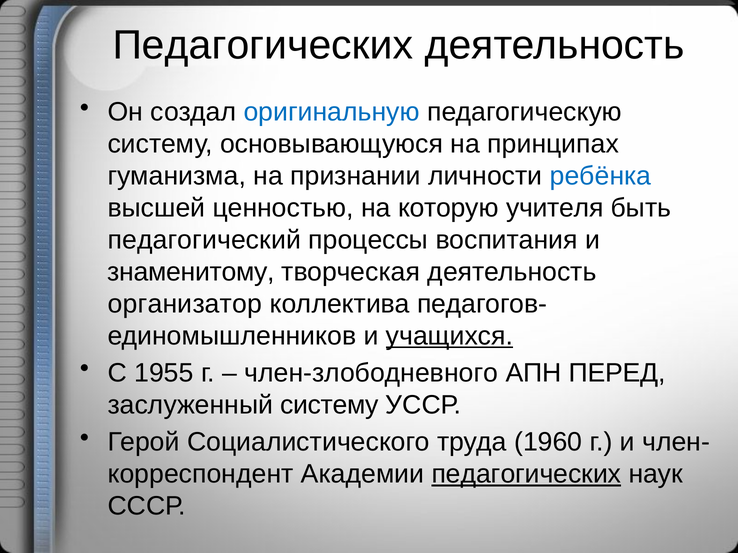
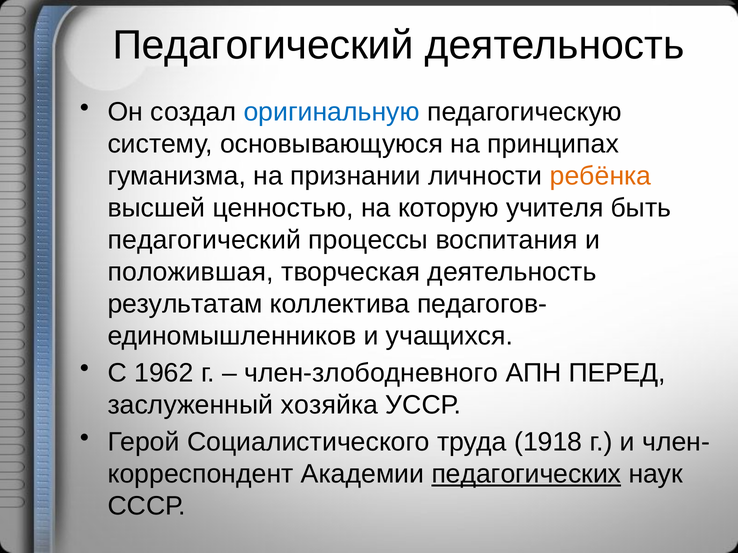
Педагогических: Педагогических -> Педагогический (263, 45)
ребёнка colour: blue -> orange (600, 176)
знаменитому: знаменитому -> положившая (191, 272)
организатор: организатор -> результатам (185, 304)
учащихся underline: present -> none (449, 336)
1955: 1955 -> 1962 (164, 373)
заслуженный систему: систему -> хозяйка (329, 405)
1960: 1960 -> 1918 (548, 443)
